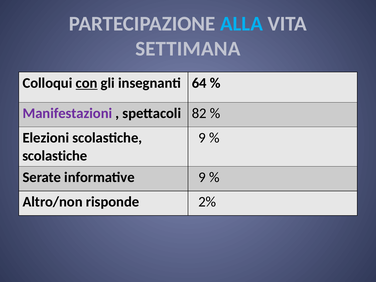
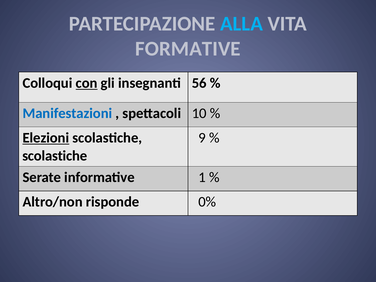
SETTIMANA: SETTIMANA -> FORMATIVE (188, 49)
64: 64 -> 56 (199, 83)
Manifestazioni colour: purple -> blue (67, 113)
82: 82 -> 10 (199, 113)
Elezioni underline: none -> present (46, 138)
informative 9: 9 -> 1 (202, 177)
2%: 2% -> 0% (207, 202)
